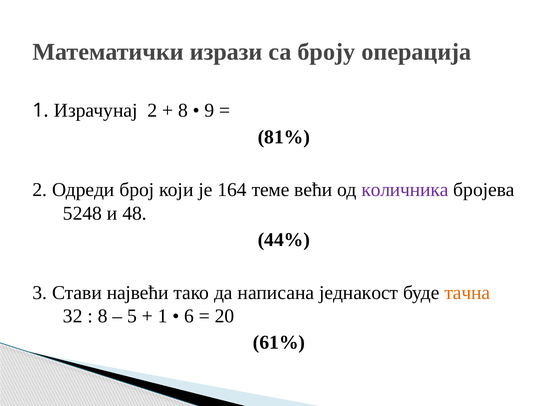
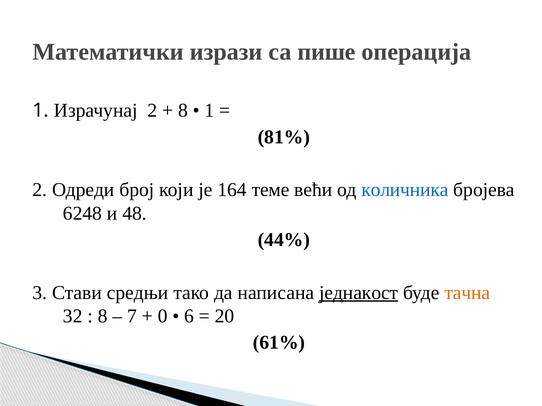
броју: броју -> пише (327, 52)
9: 9 -> 1 (209, 111)
количника colour: purple -> blue (405, 190)
5248: 5248 -> 6248 (82, 214)
највећи: највећи -> средњи (138, 293)
једнакост underline: none -> present (359, 293)
5: 5 -> 7 (132, 316)
1: 1 -> 0 (163, 316)
